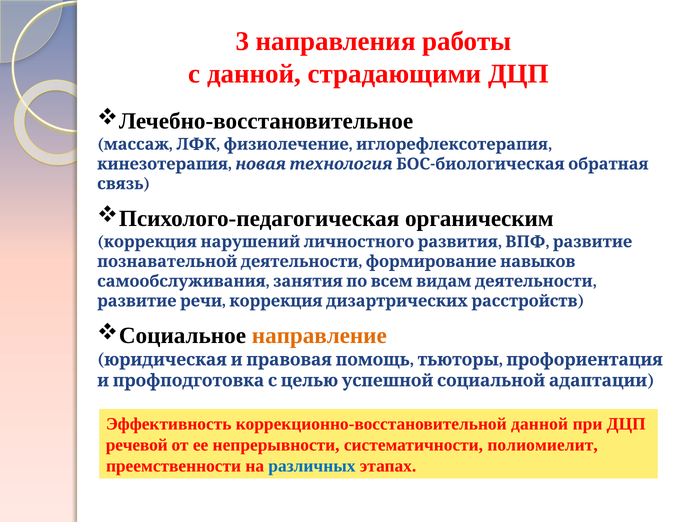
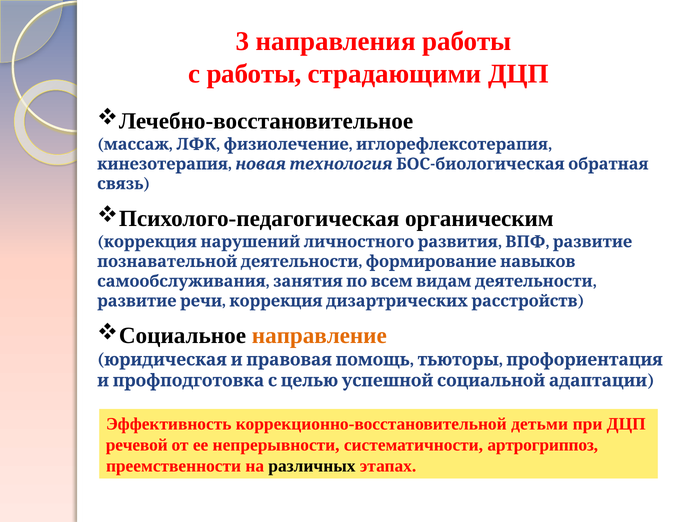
с данной: данной -> работы (254, 74)
коррекционно-восстановительной данной: данной -> детьми (540, 423)
полиомиелит: полиомиелит -> артрогриппоз (543, 444)
различных colour: blue -> black (312, 465)
